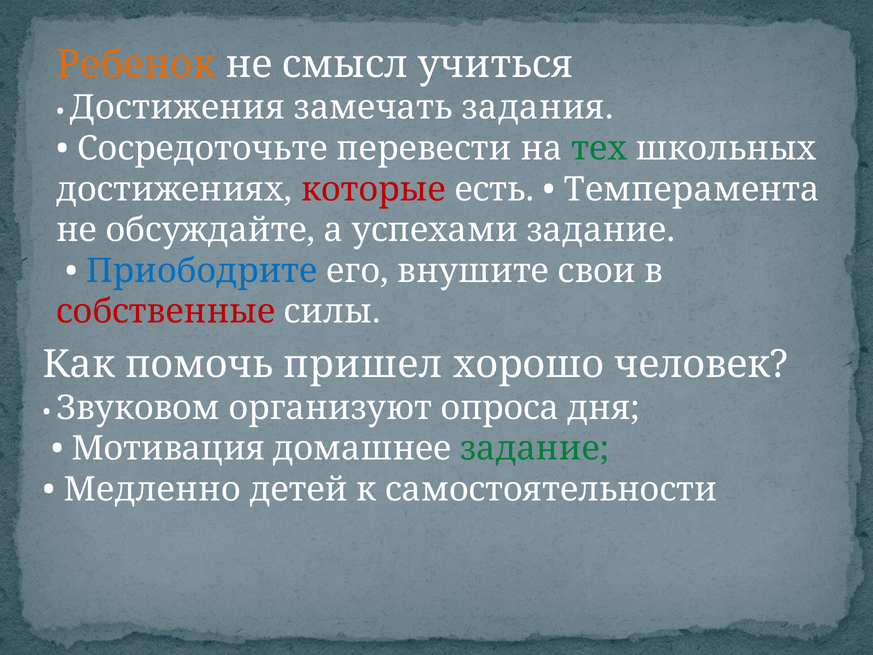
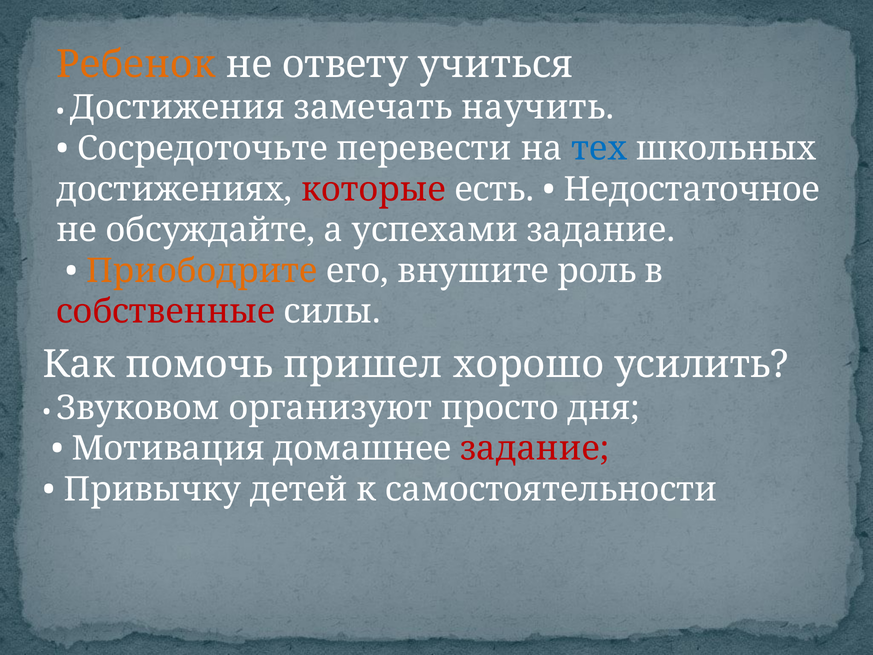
смысл: смысл -> ответу (345, 64)
задания: задания -> научить (538, 108)
тех colour: green -> blue (599, 148)
Темперамента: Темперамента -> Недостаточное (692, 189)
Приободрите colour: blue -> orange (202, 271)
свои: свои -> роль (597, 271)
человек: человек -> усилить (702, 364)
опроса: опроса -> просто (500, 408)
задание colour: green -> red (535, 449)
Медленно: Медленно -> Привычку (152, 489)
